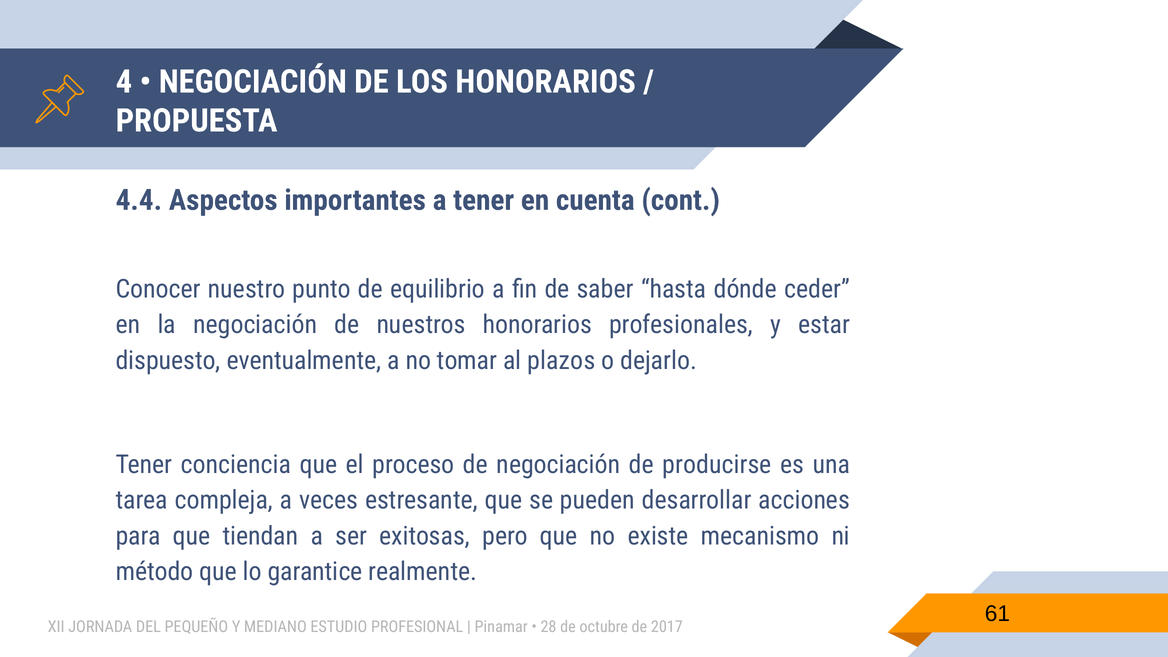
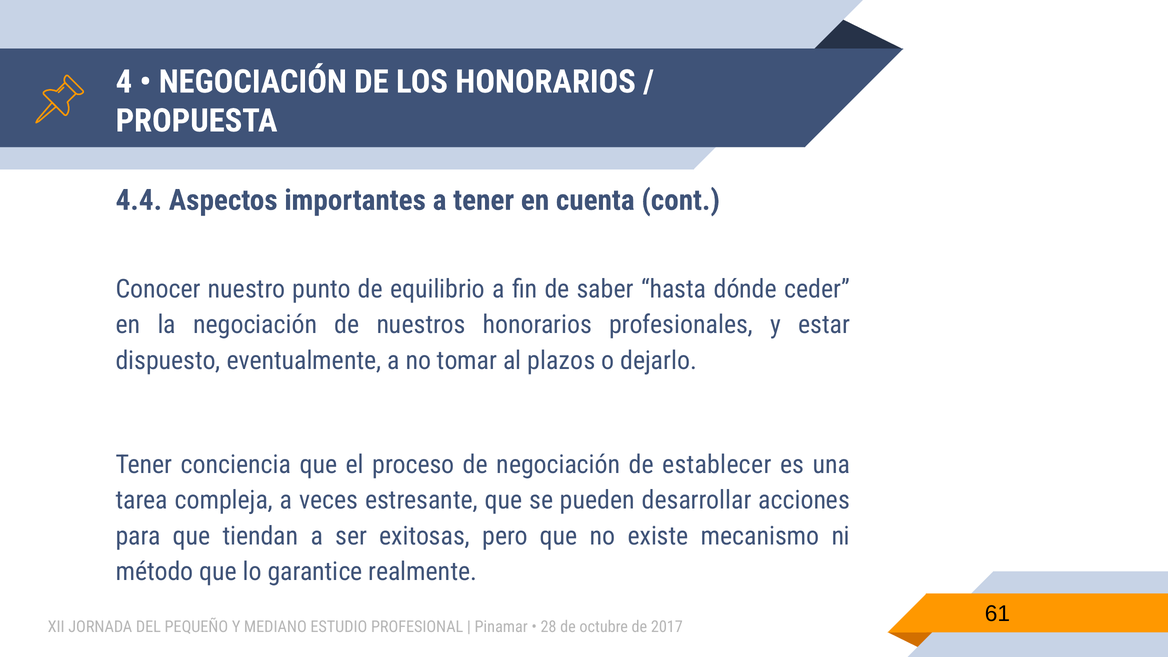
producirse: producirse -> establecer (717, 465)
